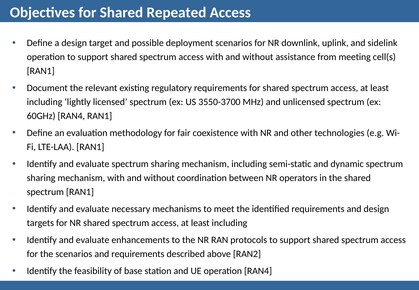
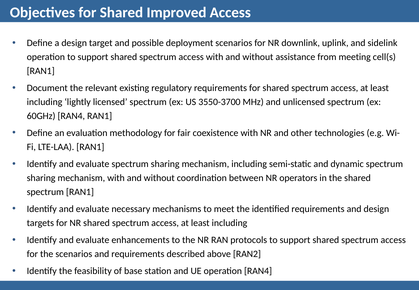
Repeated: Repeated -> Improved (176, 12)
